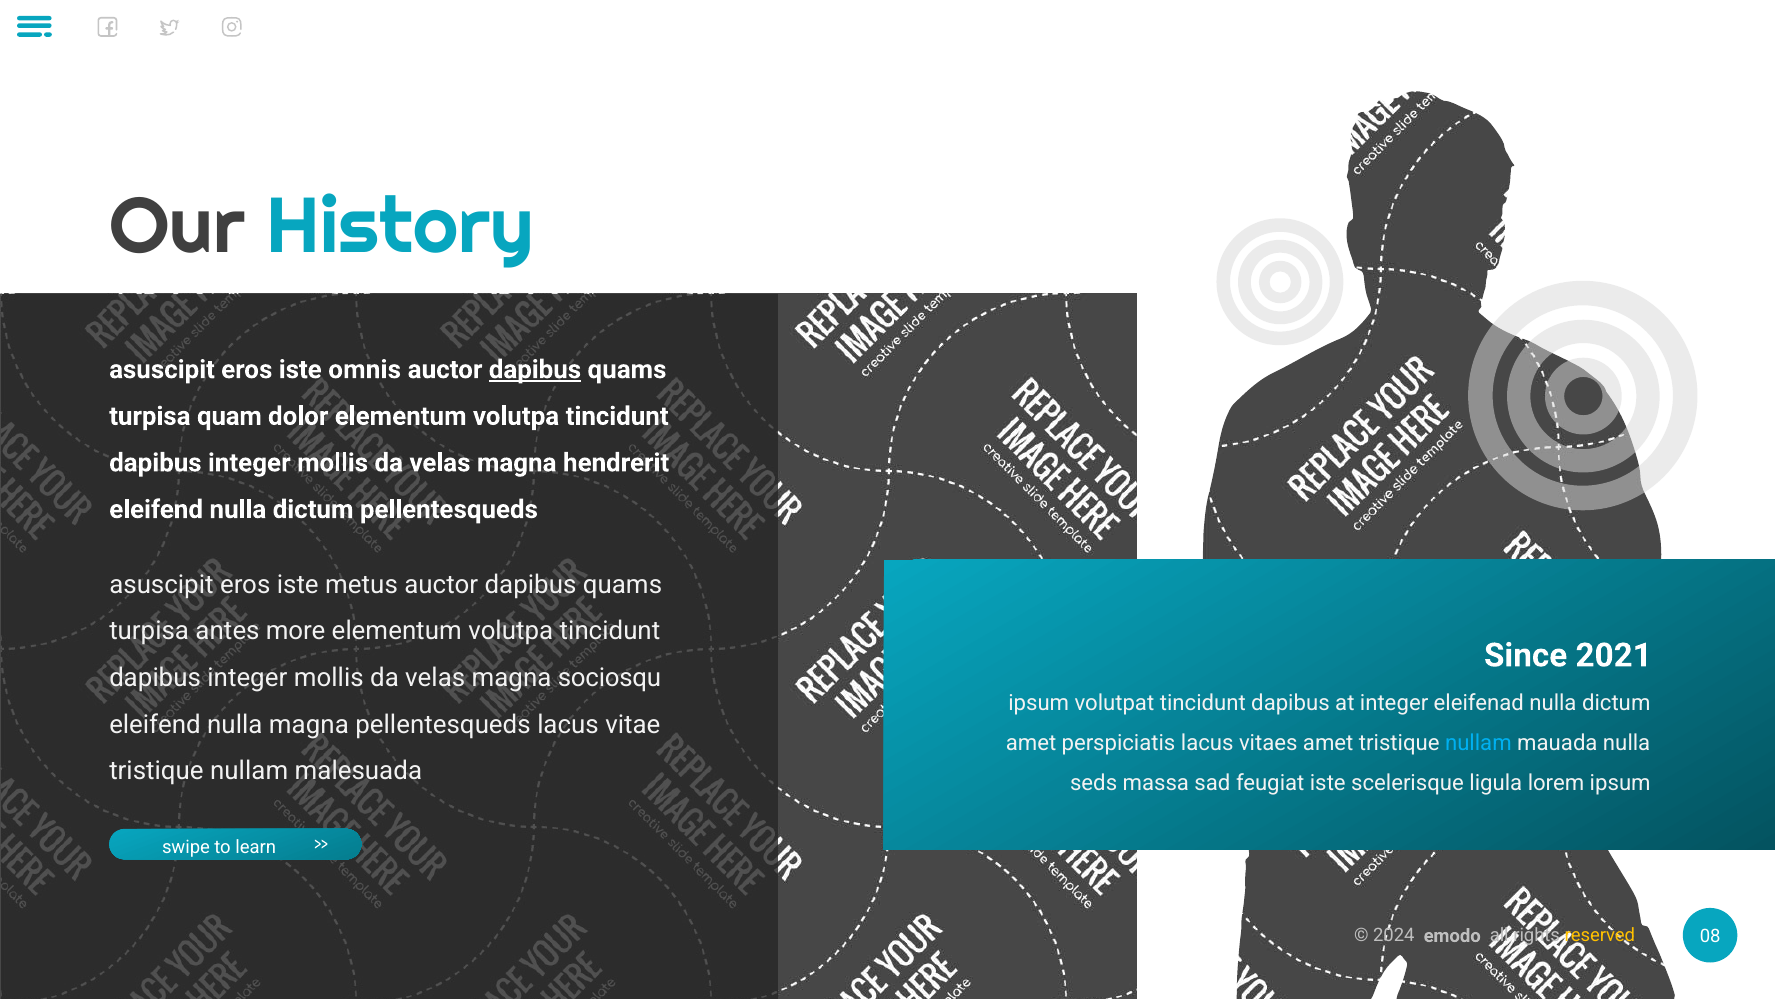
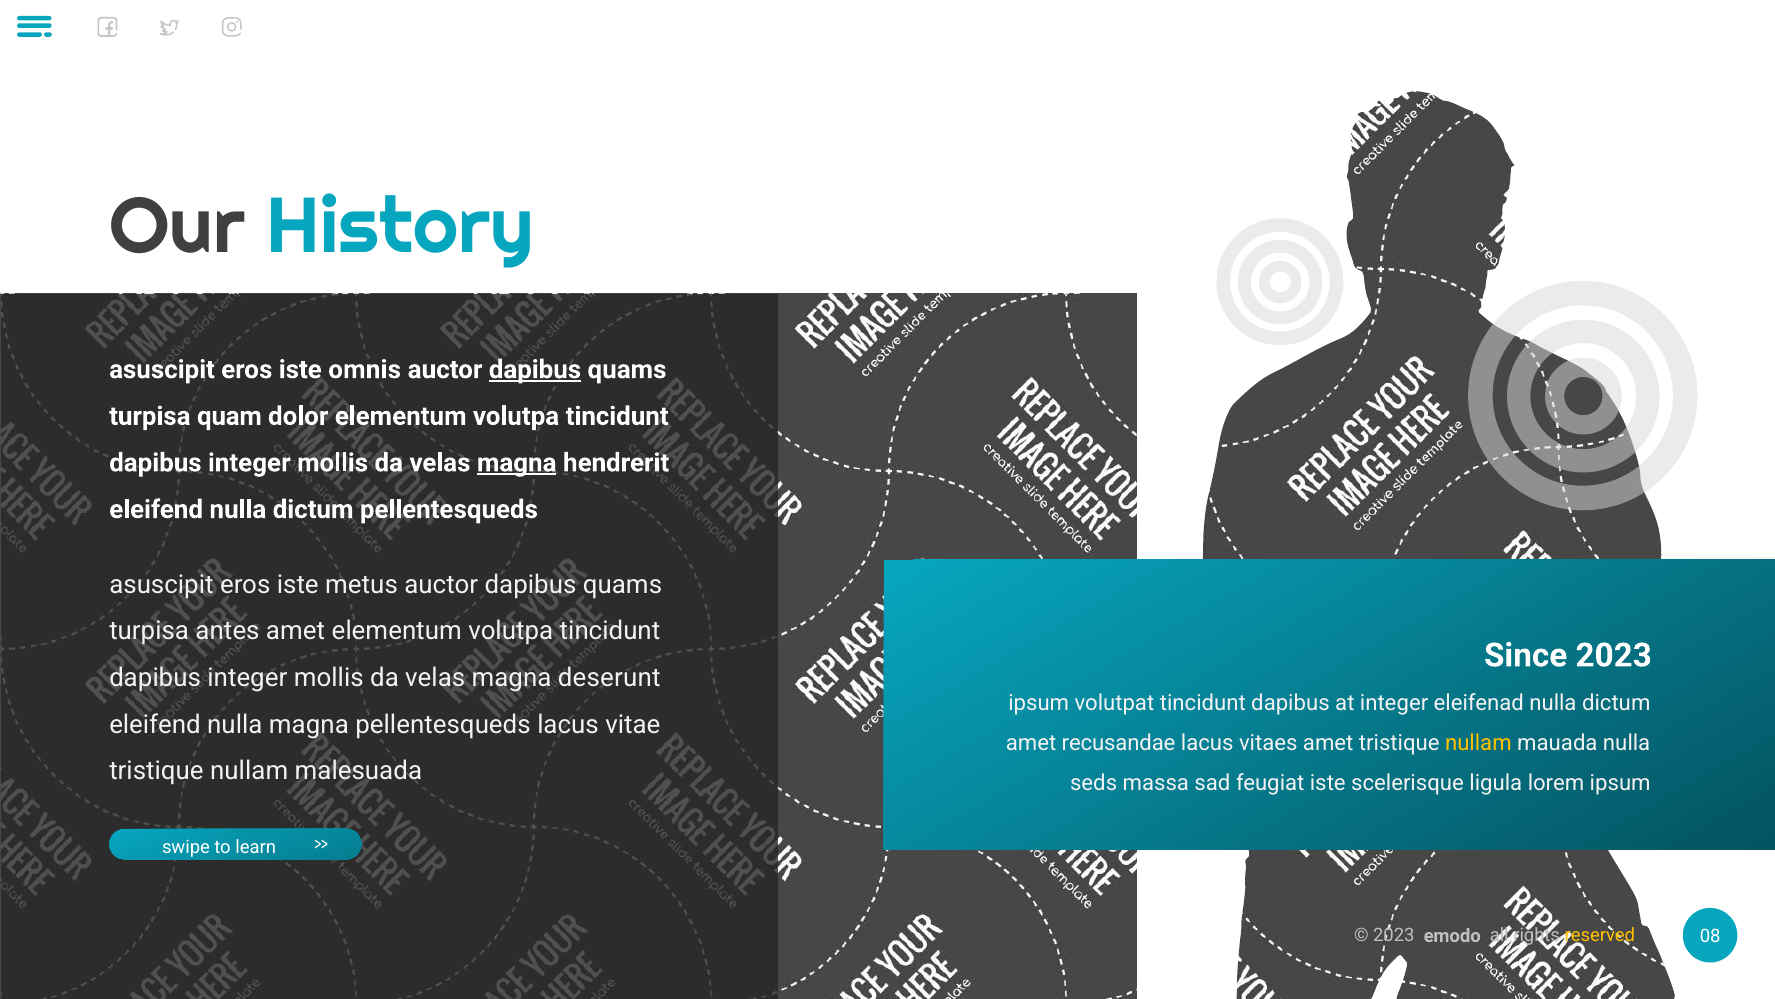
magna underline: none -> present (517, 463)
antes more: more -> amet (296, 631)
Since 2021: 2021 -> 2023 (1614, 655)
sociosqu: sociosqu -> deserunt (609, 678)
perspiciatis: perspiciatis -> recusandae (1119, 743)
nullam colour: light blue -> yellow (1478, 743)
2024: 2024 -> 2023 (1394, 935)
